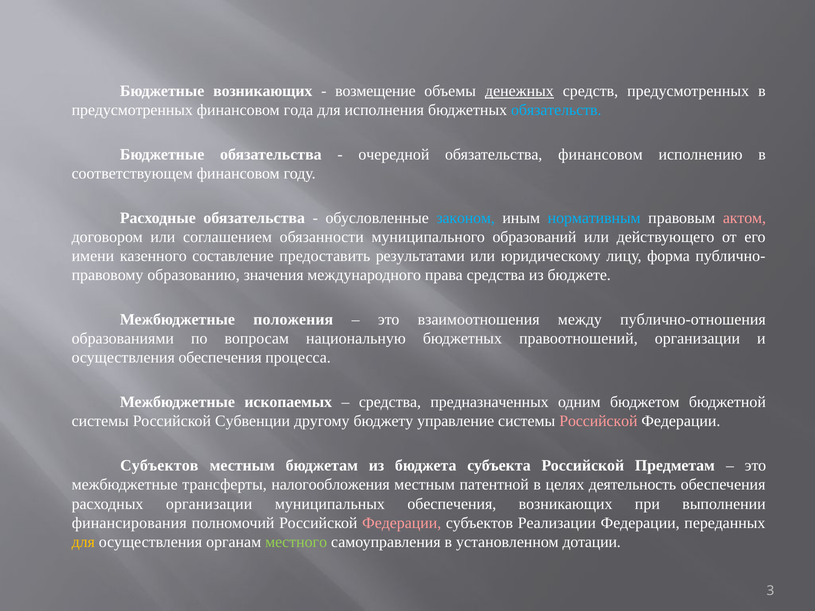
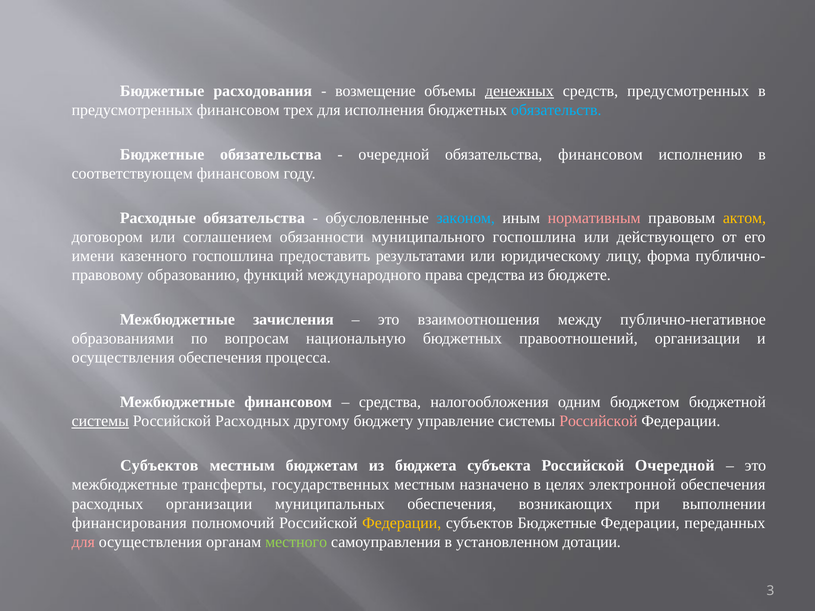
Бюджетные возникающих: возникающих -> расходования (263, 91)
года: года -> трех (299, 110)
нормативным colour: light blue -> pink (594, 218)
актом colour: pink -> yellow (744, 218)
муниципального образований: образований -> госпошлина (534, 237)
казенного составление: составление -> госпошлина (233, 256)
значения: значения -> функций (274, 275)
положения: положения -> зачисления (293, 320)
публично-отношения: публично-отношения -> публично-негативное (693, 320)
Межбюджетные ископаемых: ископаемых -> финансовом (288, 402)
предназначенных: предназначенных -> налогообложения (490, 402)
системы underline: none -> present (100, 421)
Российской Субвенции: Субвенции -> Расходных (253, 421)
Российской Предметам: Предметам -> Очередной (675, 466)
налогообложения: налогообложения -> государственных (330, 485)
патентной: патентной -> назначено (494, 485)
деятельность: деятельность -> электронной (632, 485)
Федерации colour: pink -> yellow (402, 523)
субъектов Реализации: Реализации -> Бюджетные (557, 523)
для colour: yellow -> pink (83, 542)
